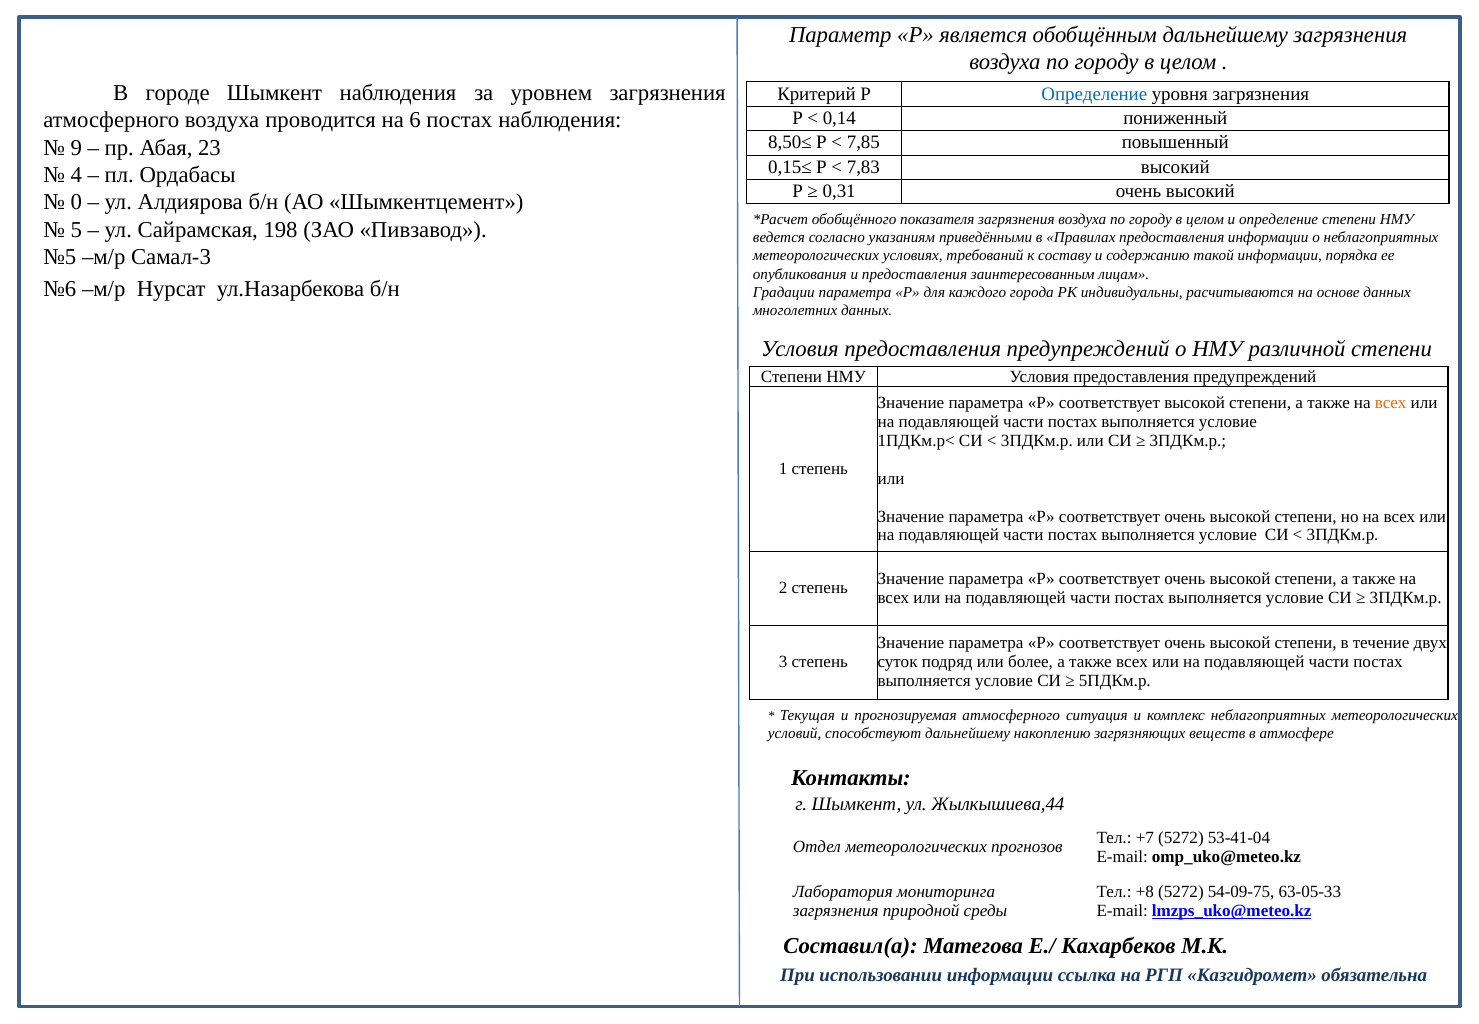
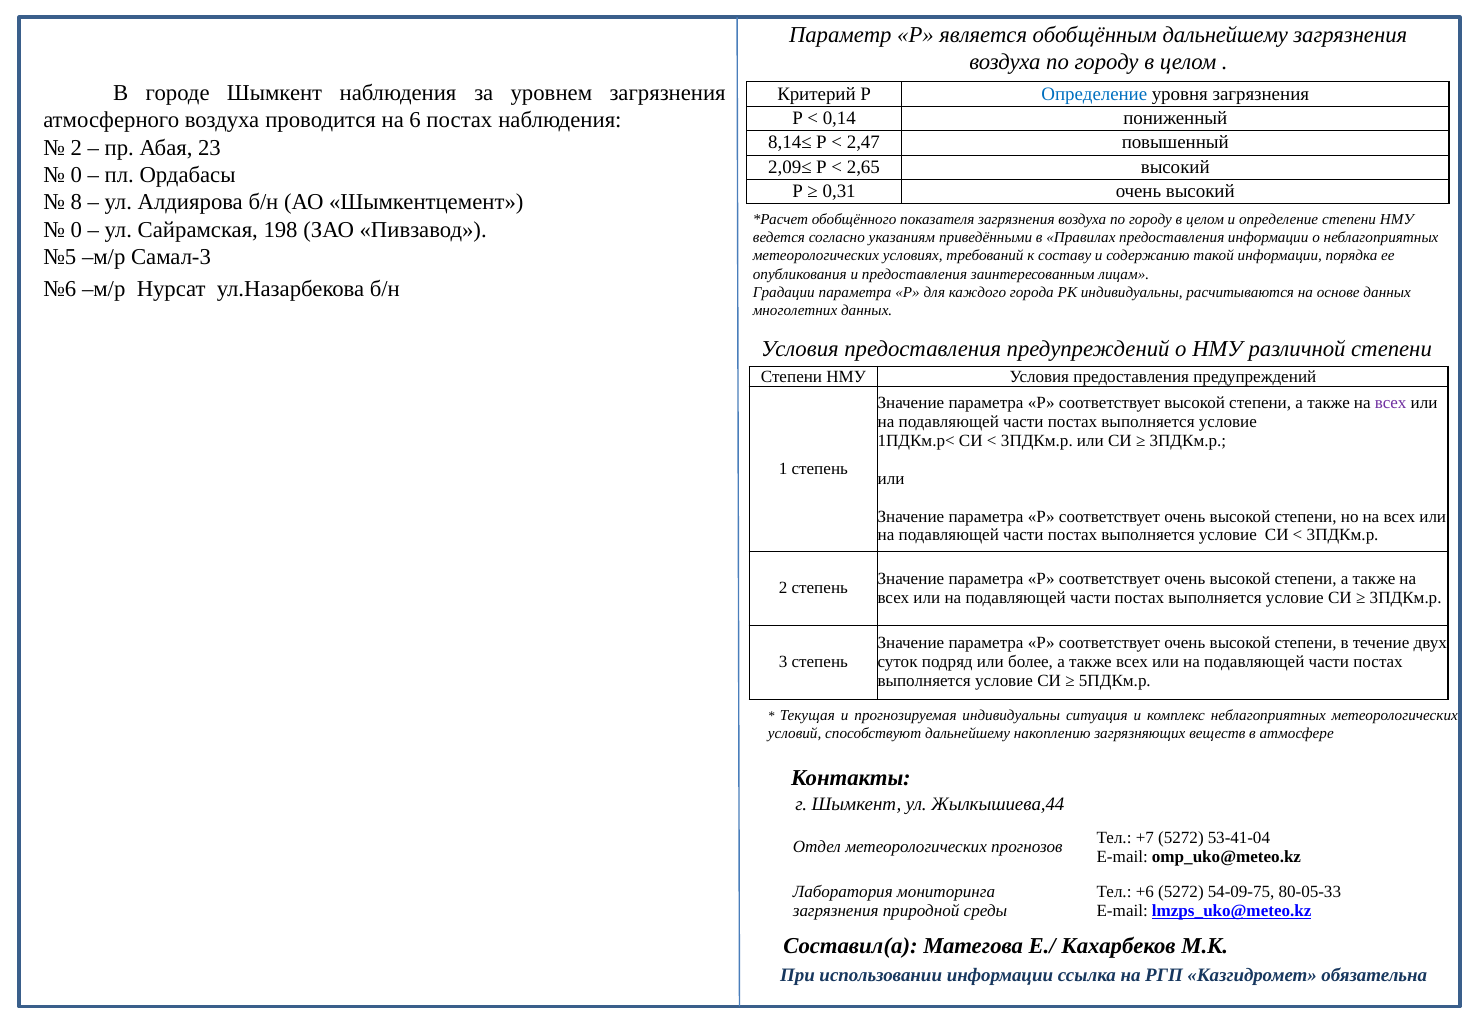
8,50≤: 8,50≤ -> 8,14≤ (790, 143)
7,85: 7,85 -> 2,47 (863, 143)
9: 9 -> 2 (76, 148)
0,15≤: 0,15≤ -> 2,09≤ (790, 167)
7,83: 7,83 -> 2,65 (863, 167)
4: 4 -> 0 (76, 175)
0: 0 -> 8 (76, 202)
5: 5 -> 0 (76, 230)
всех colour: orange -> purple (1391, 403)
прогнозируемая атмосферного: атмосферного -> индивидуальны (1011, 715)
+8: +8 -> +6 (1145, 892)
63-05-33: 63-05-33 -> 80-05-33 (1310, 892)
